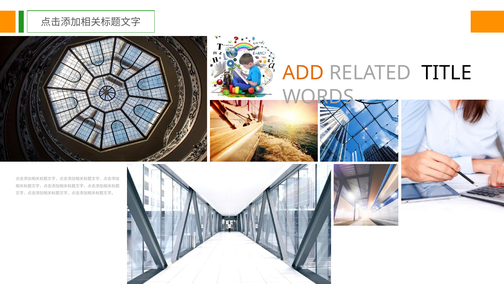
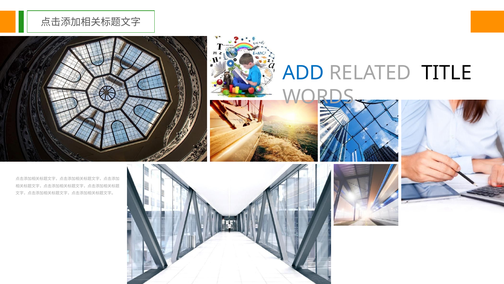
ADD colour: orange -> blue (303, 73)
